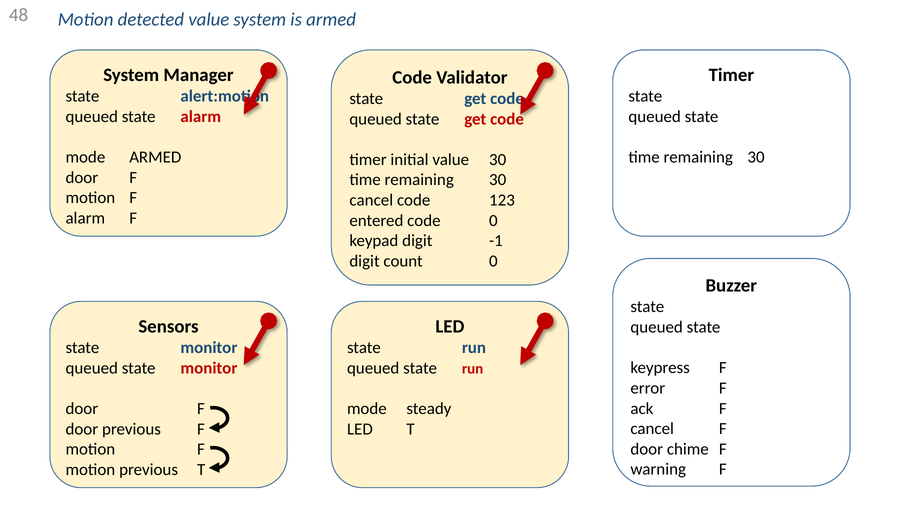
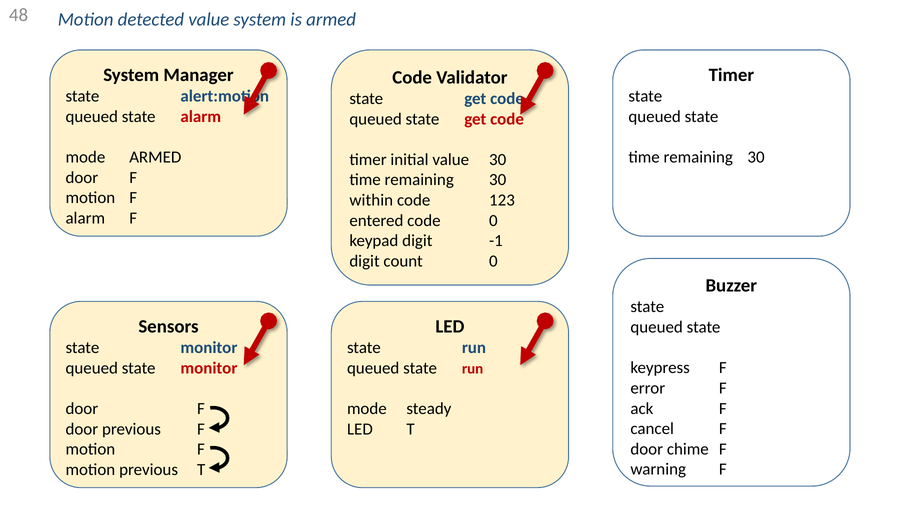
cancel: cancel -> within (371, 200)
